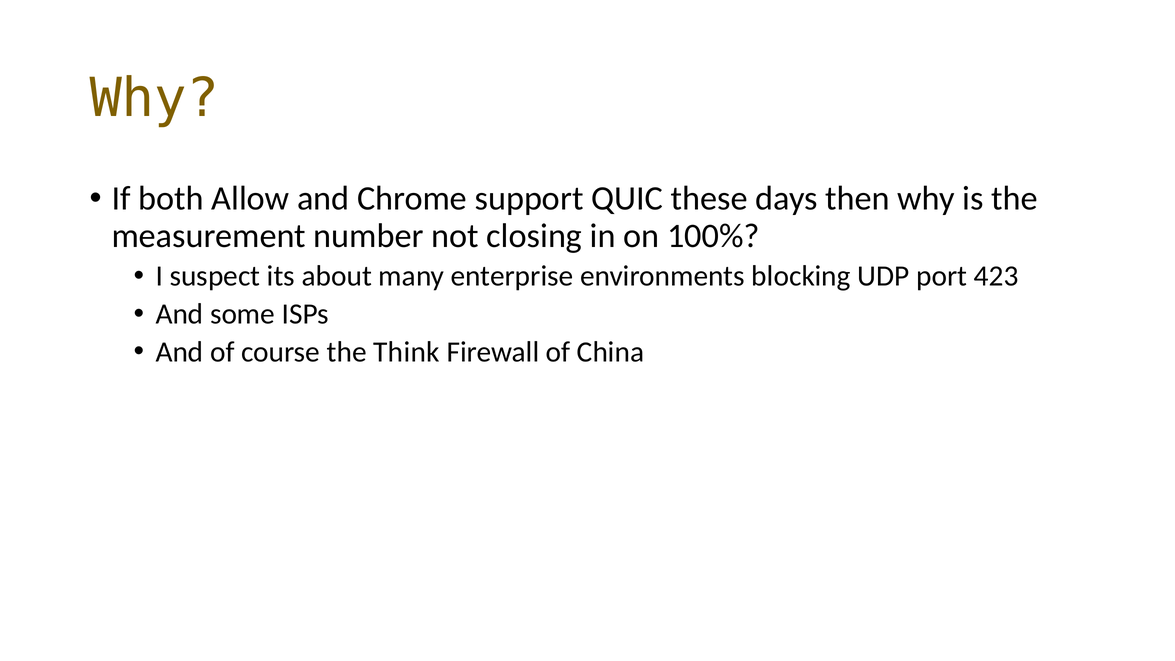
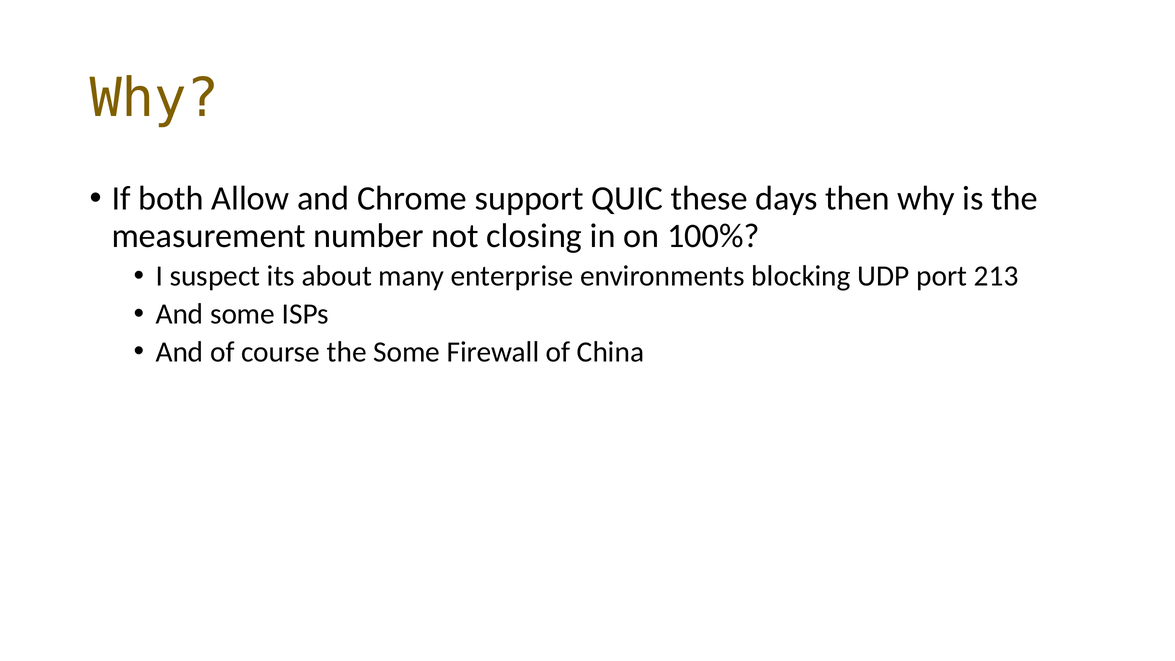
423: 423 -> 213 (996, 276)
the Think: Think -> Some (407, 352)
